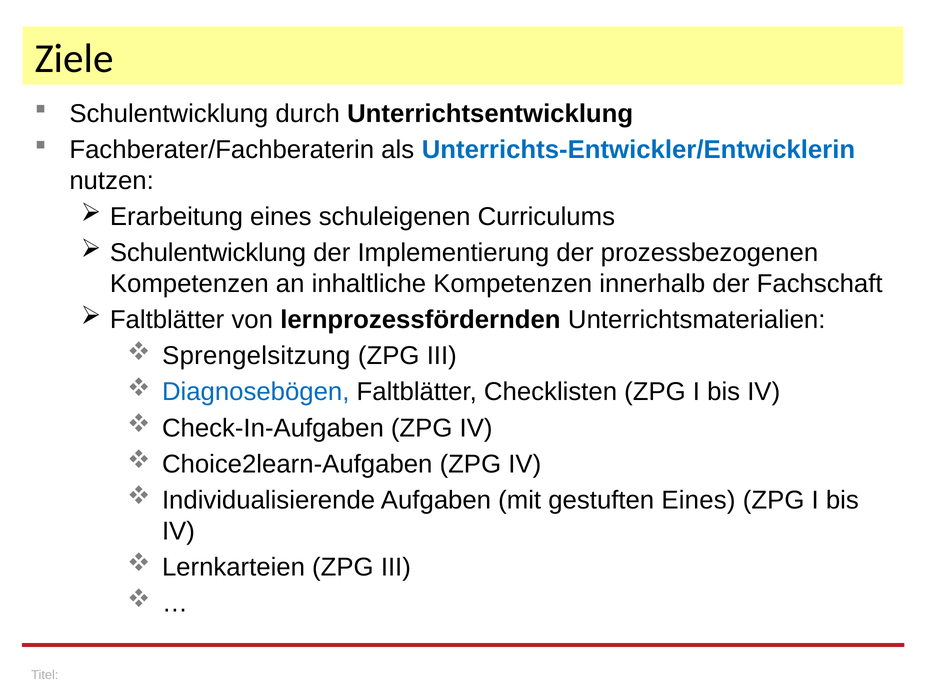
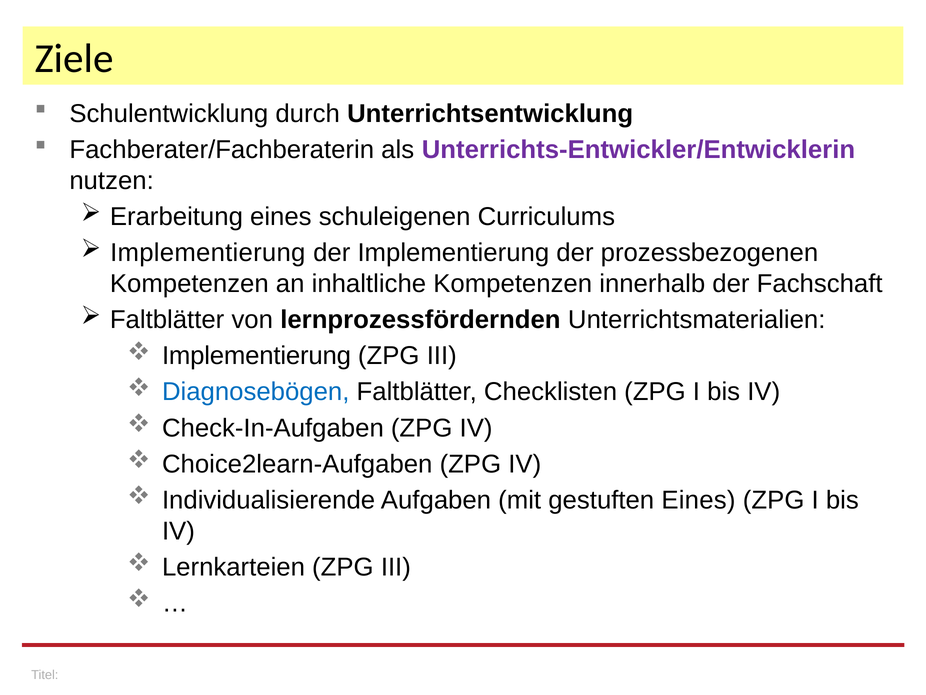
Unterrichts-Entwickler/Entwicklerin colour: blue -> purple (638, 150)
Schulentwicklung: Schulentwicklung -> Implementierung (208, 253)
Sprengelsitzung: Sprengelsitzung -> Implementierung (257, 356)
